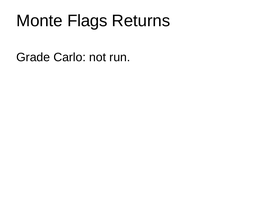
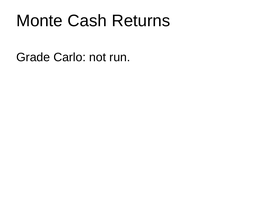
Flags: Flags -> Cash (87, 21)
